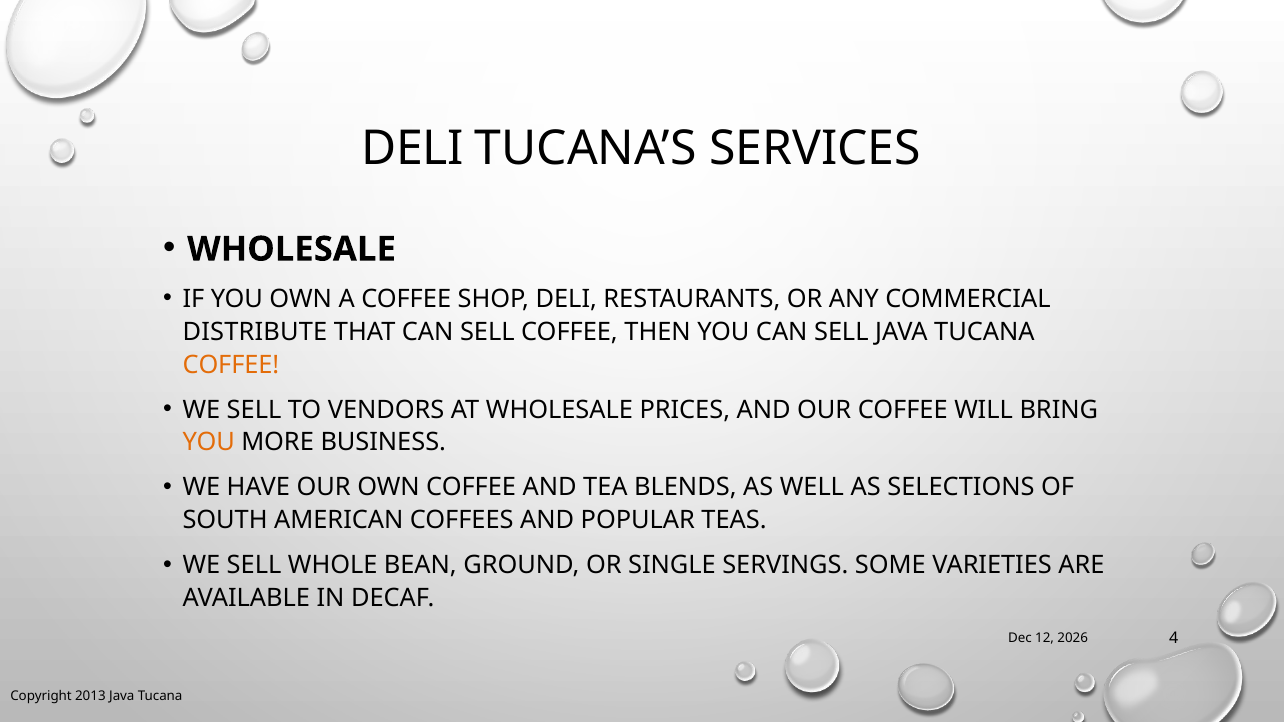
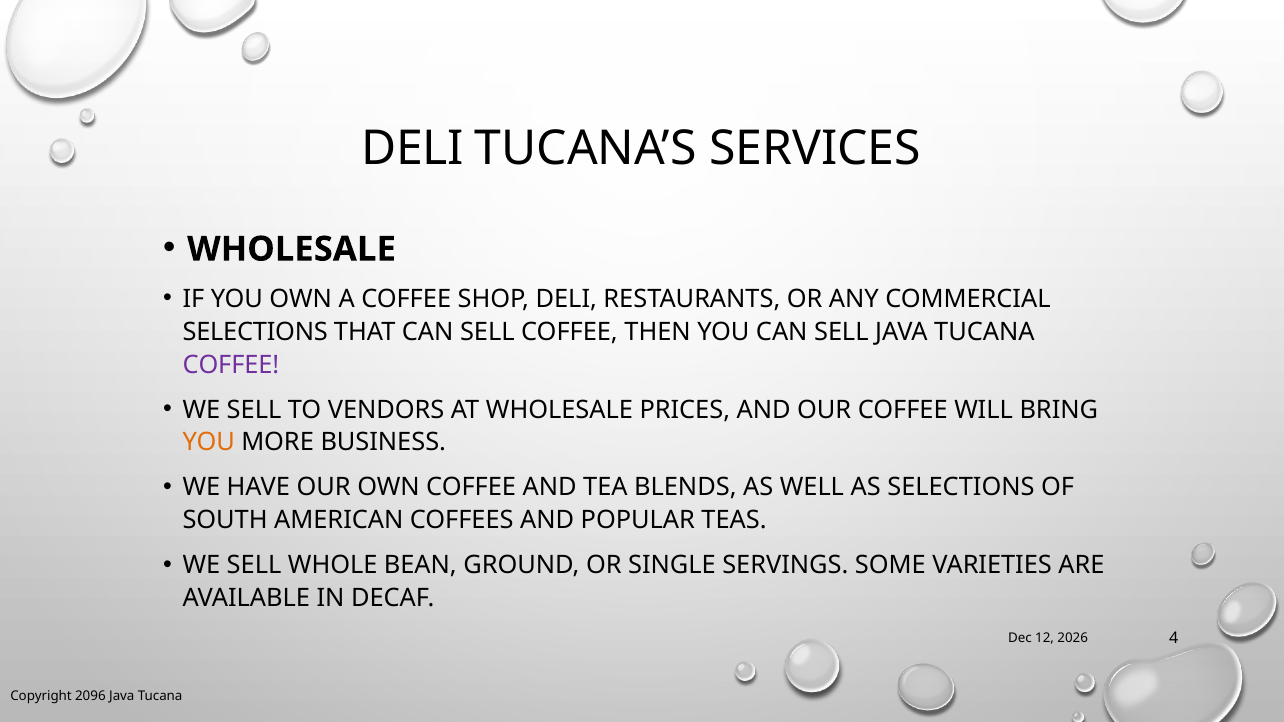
DISTRIBUTE: DISTRIBUTE -> SELECTIONS (255, 332)
COFFEE colour: orange -> purple (231, 365)
2013: 2013 -> 2096 (90, 697)
